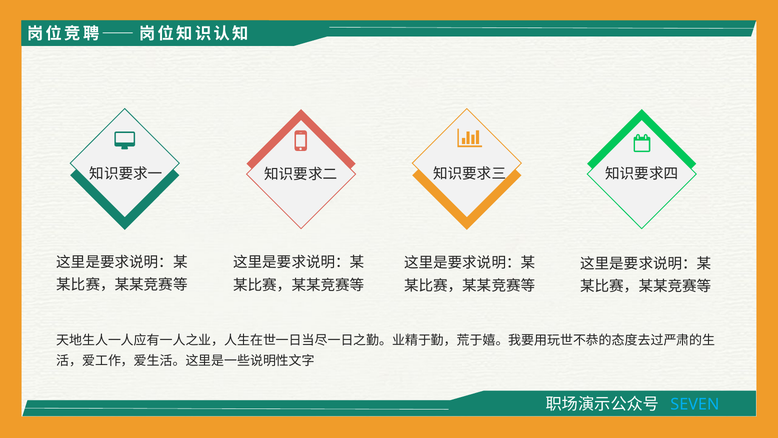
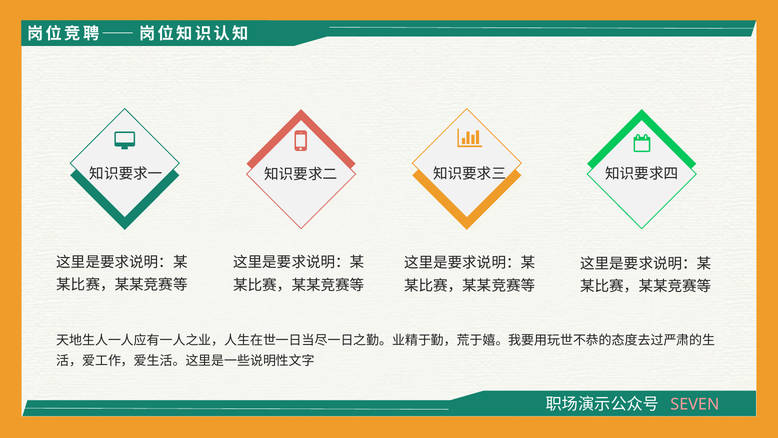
SEVEN colour: light blue -> pink (695, 404)
